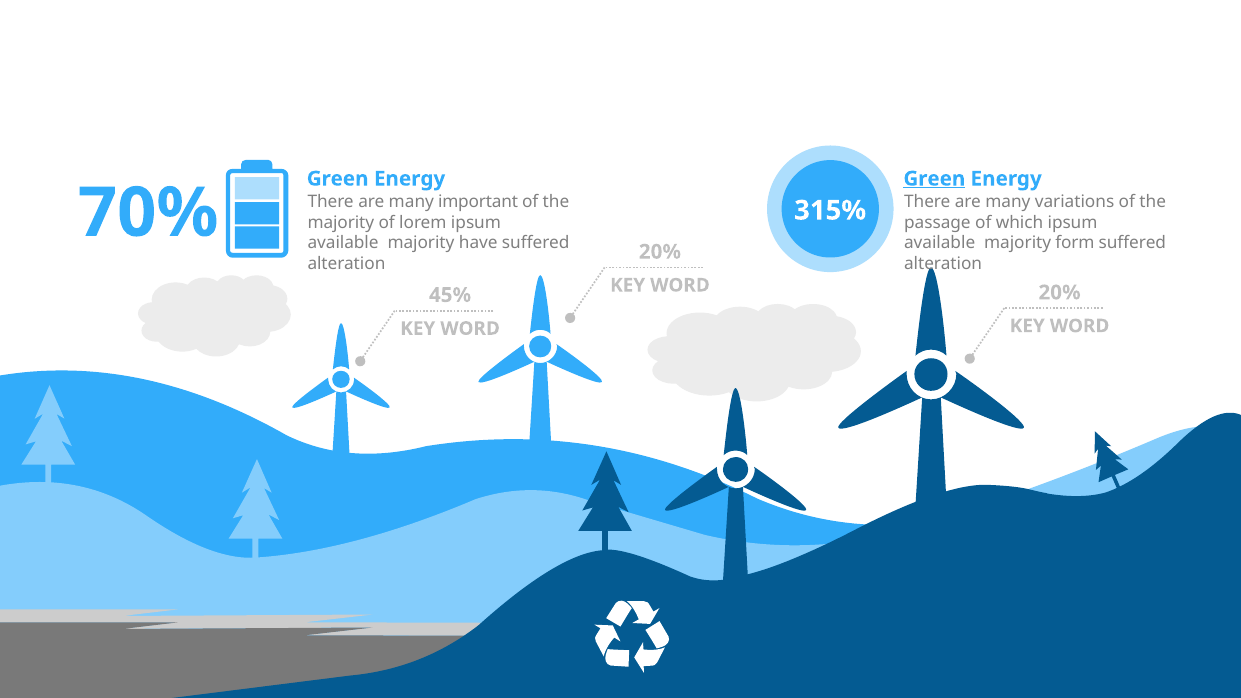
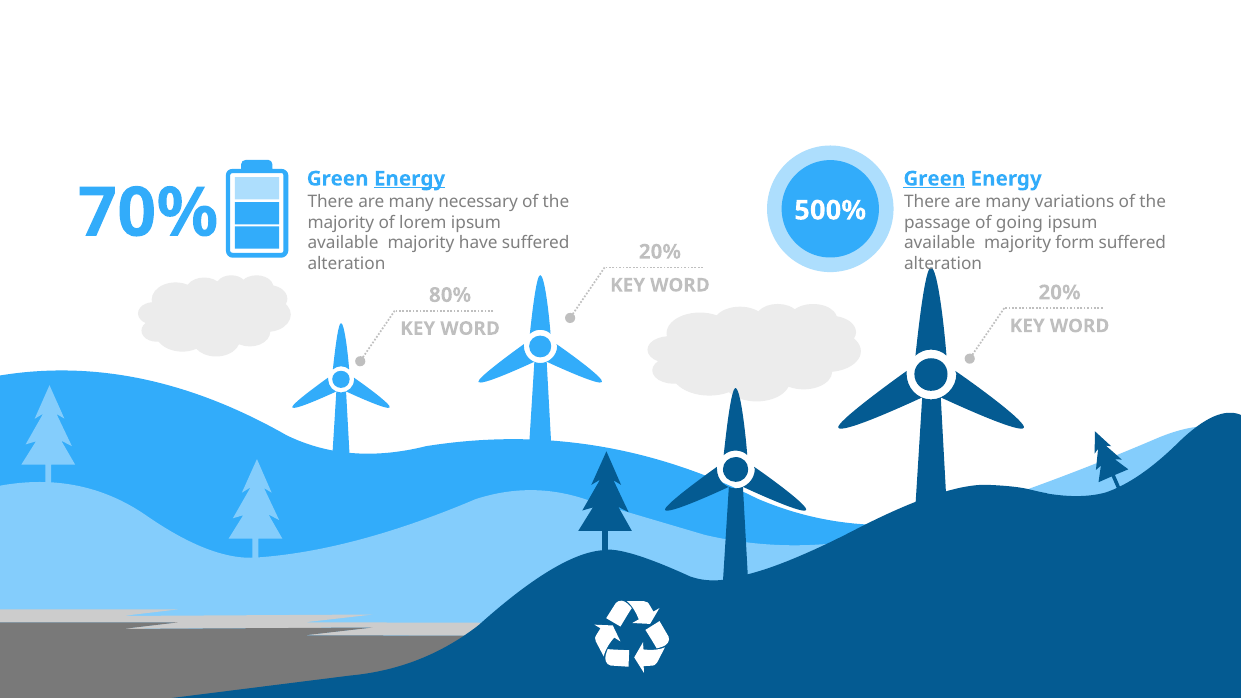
Energy underline: none -> present (410, 179)
important: important -> necessary (478, 202)
315%: 315% -> 500% (830, 210)
which: which -> going (1019, 222)
45%: 45% -> 80% (450, 295)
